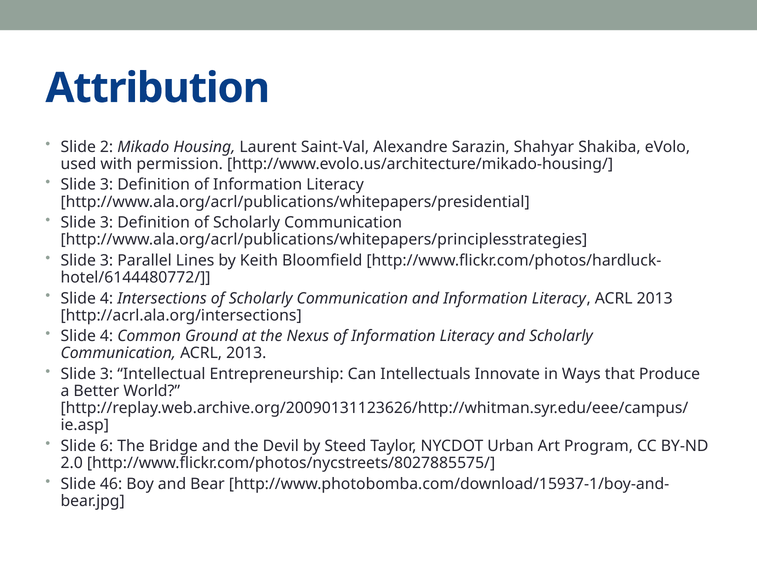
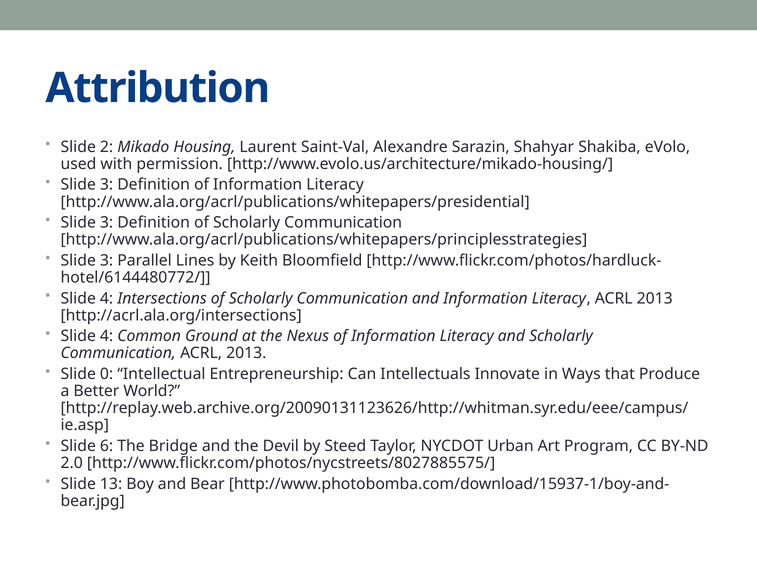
3: 3 -> 0 (107, 374)
46: 46 -> 13 (111, 484)
